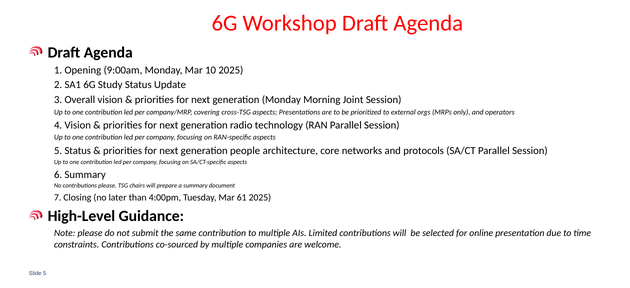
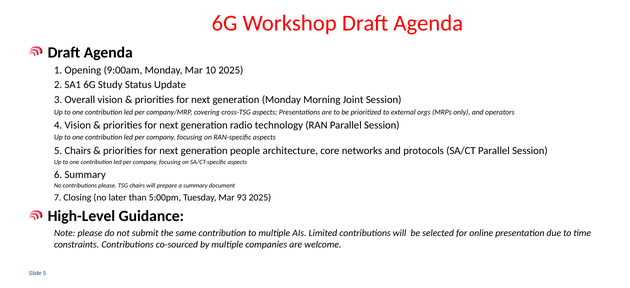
5 Status: Status -> Chairs (78, 151)
4:00pm: 4:00pm -> 5:00pm (165, 198)
61: 61 -> 93 (242, 198)
